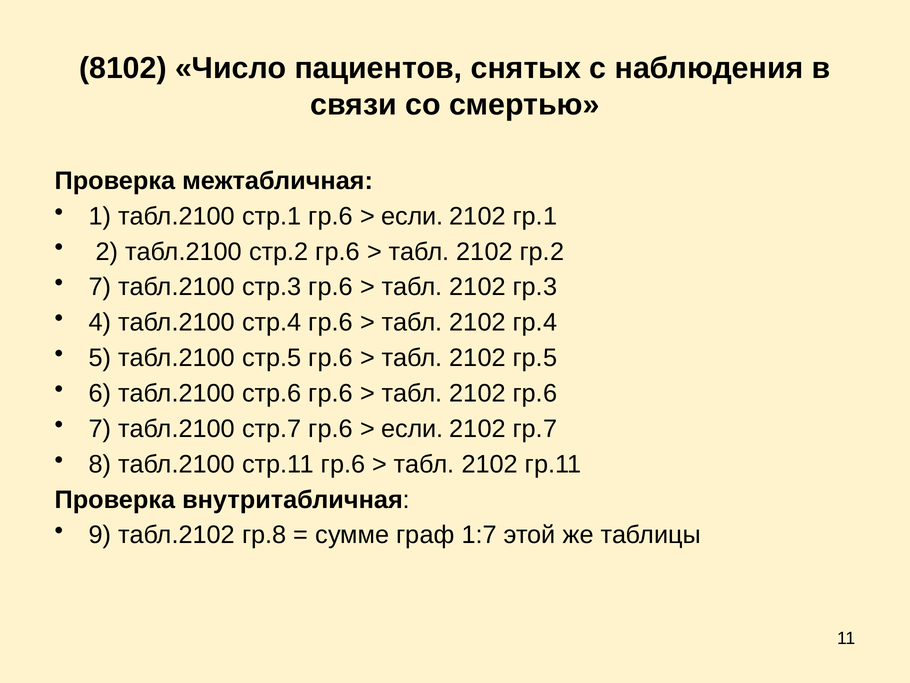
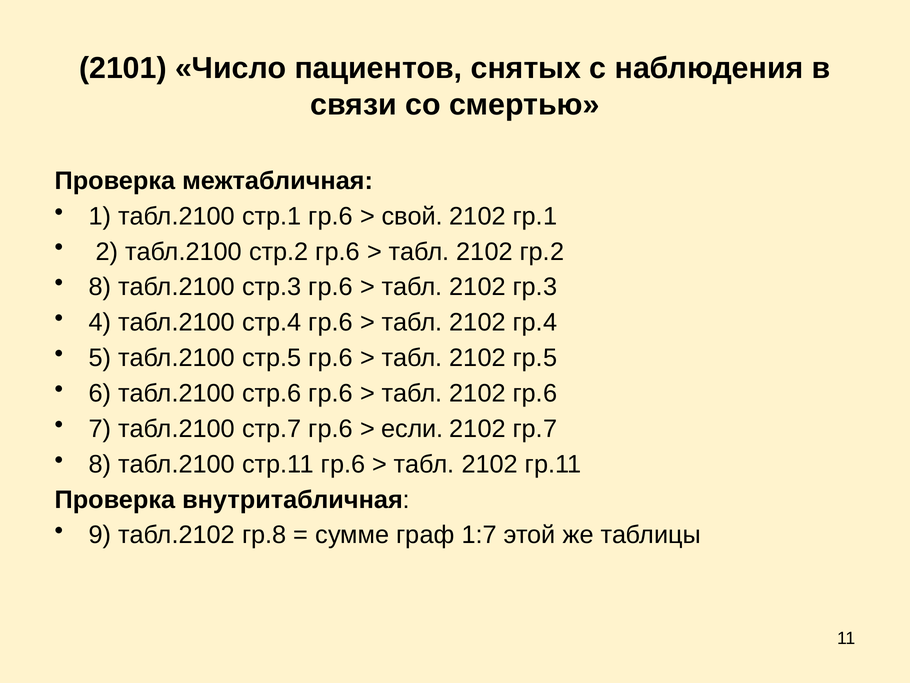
8102: 8102 -> 2101 (123, 68)
если: если -> свой (412, 216)
7: 7 -> 8 (100, 287)
